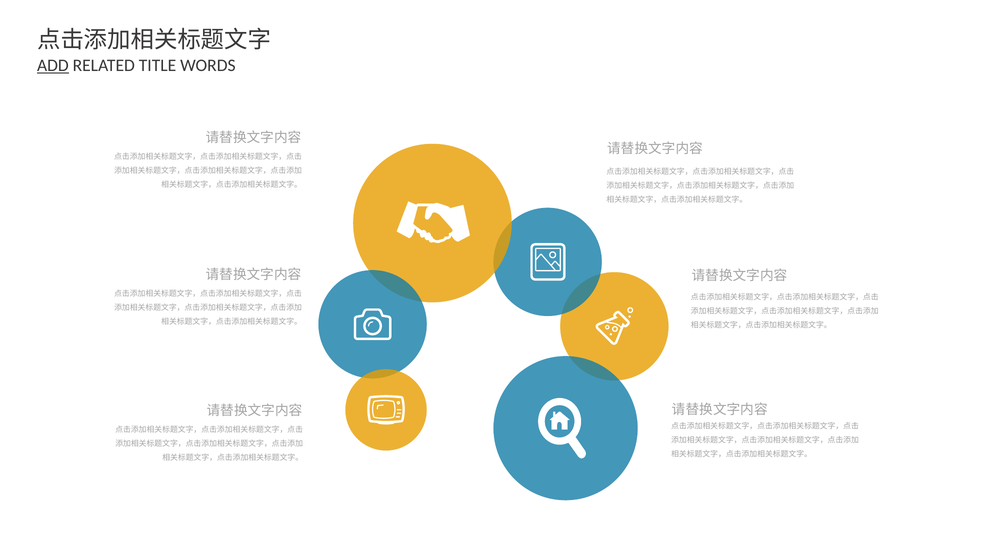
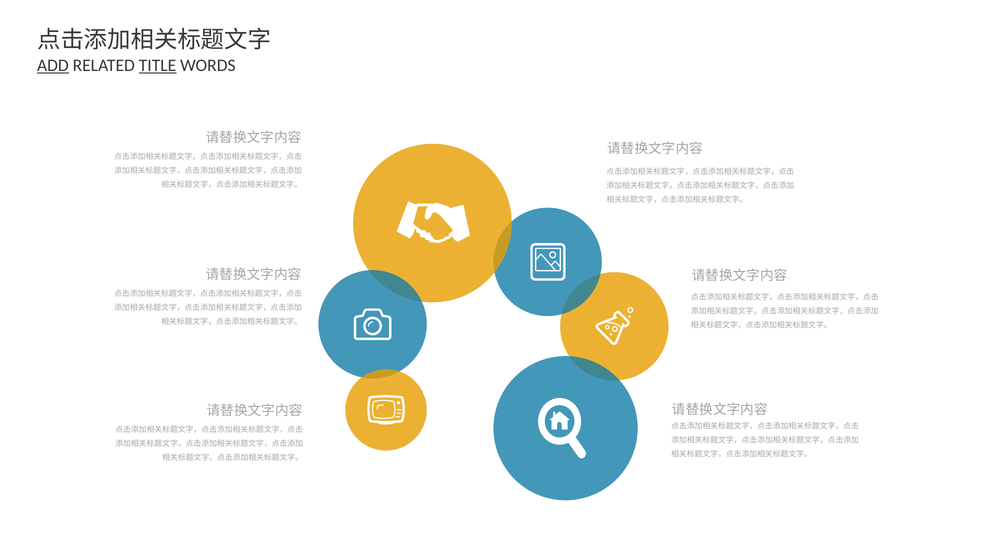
TITLE underline: none -> present (158, 66)
